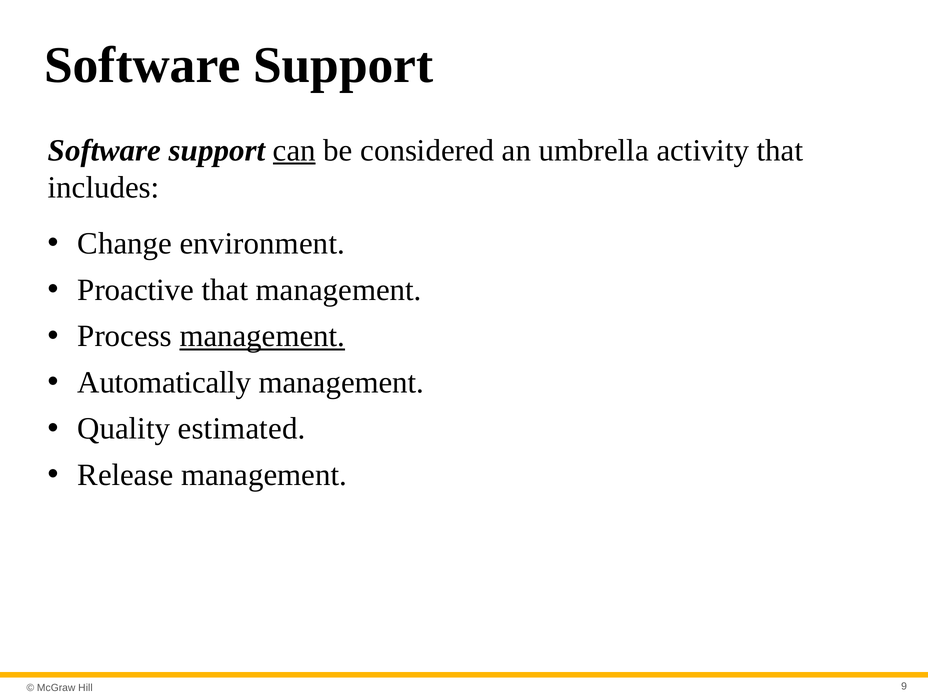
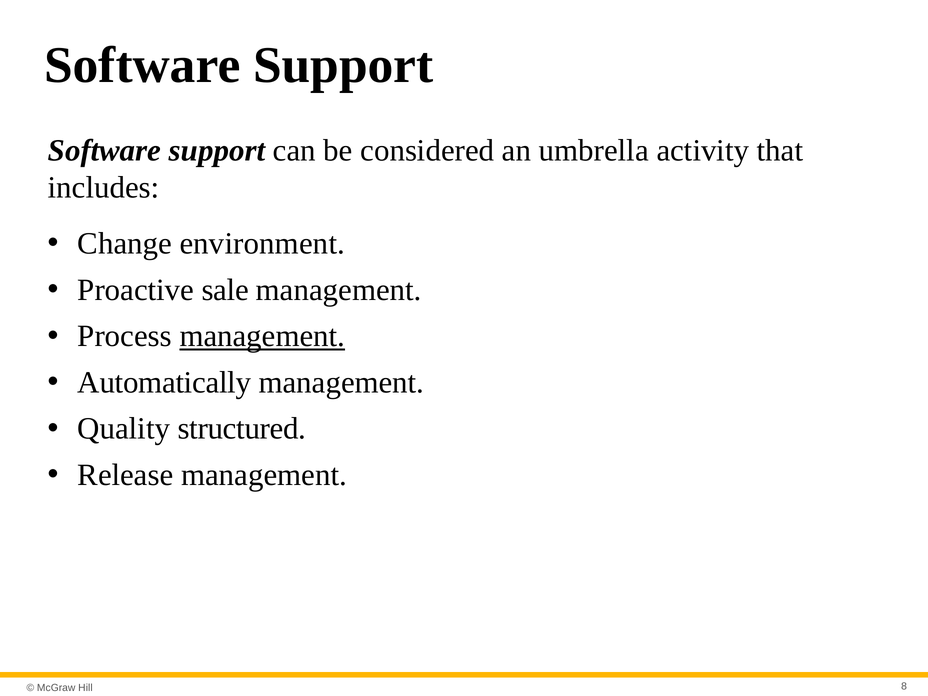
can underline: present -> none (294, 150)
Proactive that: that -> sale (225, 290)
estimated: estimated -> structured (242, 429)
9: 9 -> 8 (904, 686)
